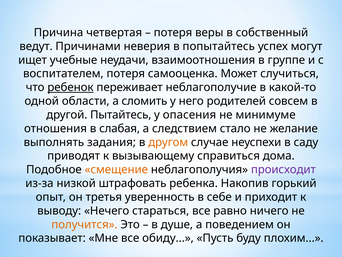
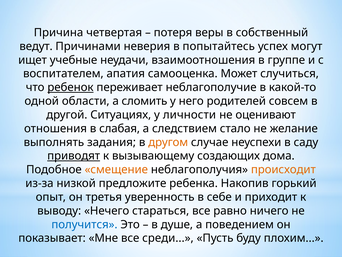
воспитателем потеря: потеря -> апатия (126, 74)
Пытайтесь: Пытайтесь -> Ситуациях (121, 115)
опасения: опасения -> личности (189, 115)
минимуме: минимуме -> оценивают (266, 115)
приводят underline: none -> present (74, 156)
справиться: справиться -> создающих (229, 156)
происходит colour: purple -> orange (283, 169)
штрафовать: штрафовать -> предложите (133, 183)
получится colour: orange -> blue (84, 224)
обиду: обиду -> среди (168, 238)
